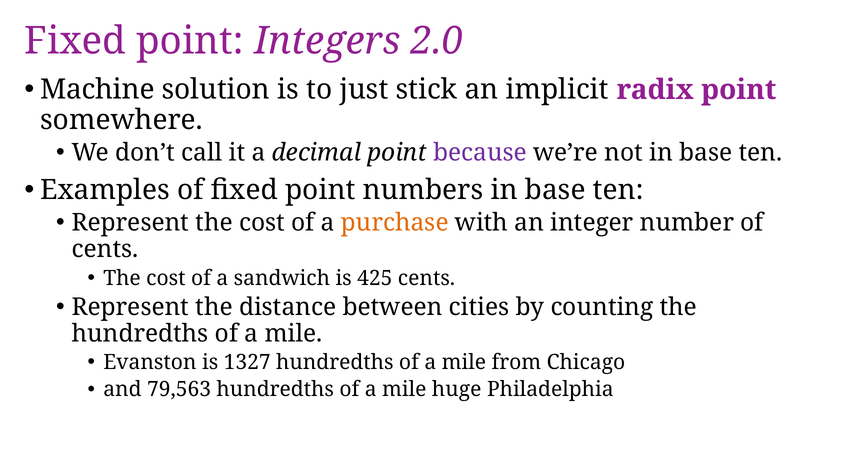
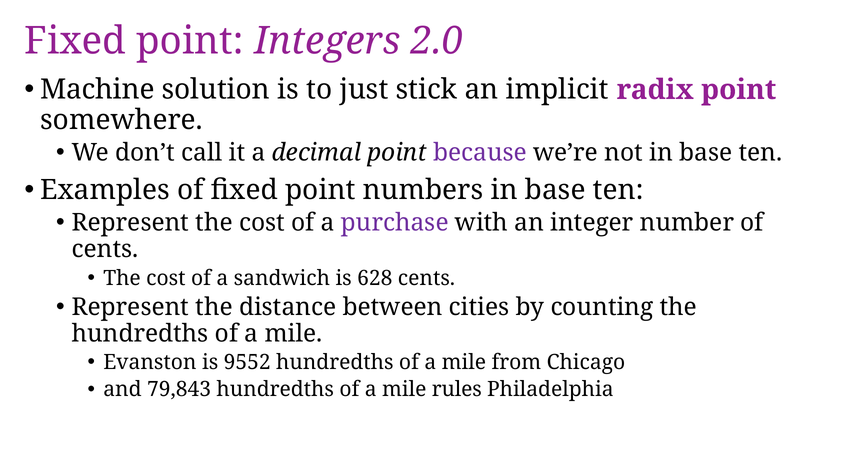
purchase colour: orange -> purple (395, 223)
425: 425 -> 628 (375, 278)
1327: 1327 -> 9552 (247, 362)
79,563: 79,563 -> 79,843 (179, 390)
huge: huge -> rules (457, 390)
